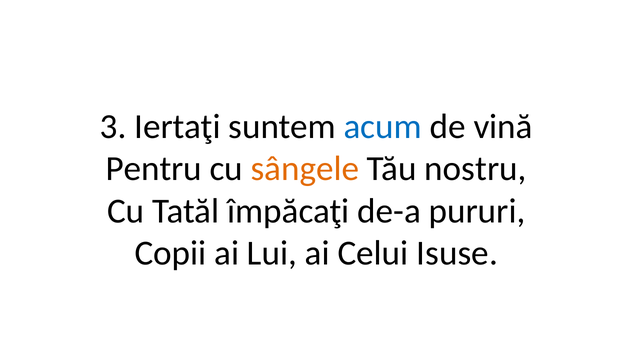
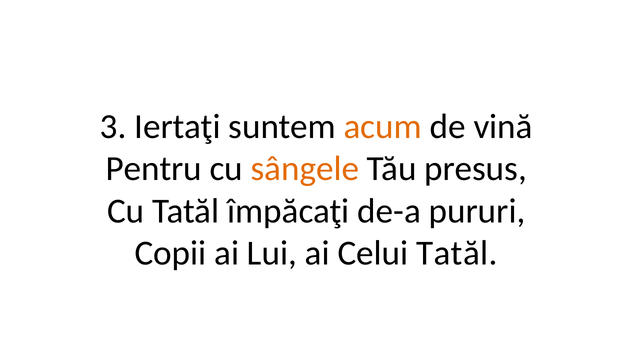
acum colour: blue -> orange (383, 127)
nostru: nostru -> presus (476, 169)
Celui Isuse: Isuse -> Tatăl (457, 253)
